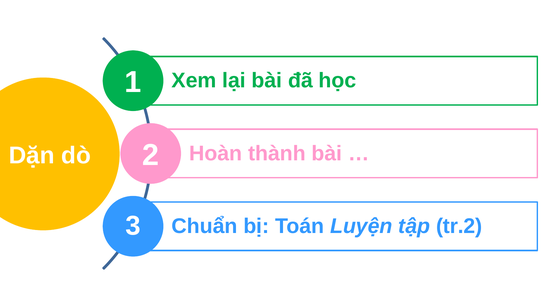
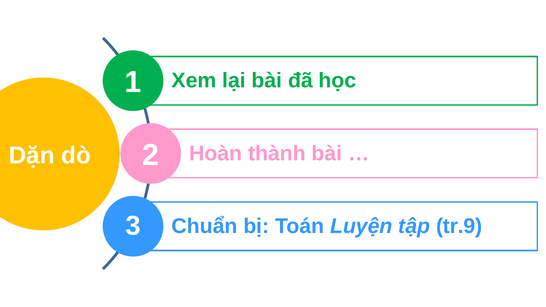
tr.2: tr.2 -> tr.9 (459, 226)
